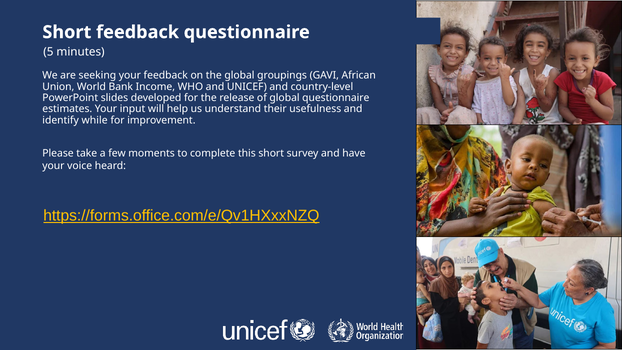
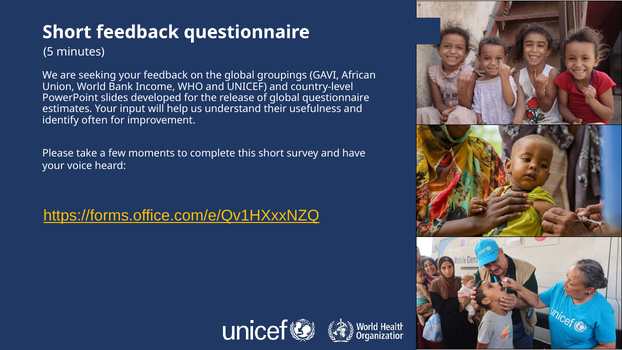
while: while -> often (95, 120)
